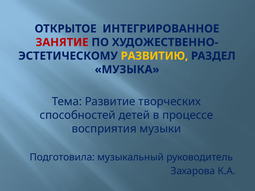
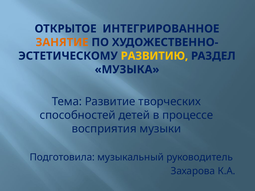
ЗАНЯТИЕ colour: red -> orange (62, 42)
